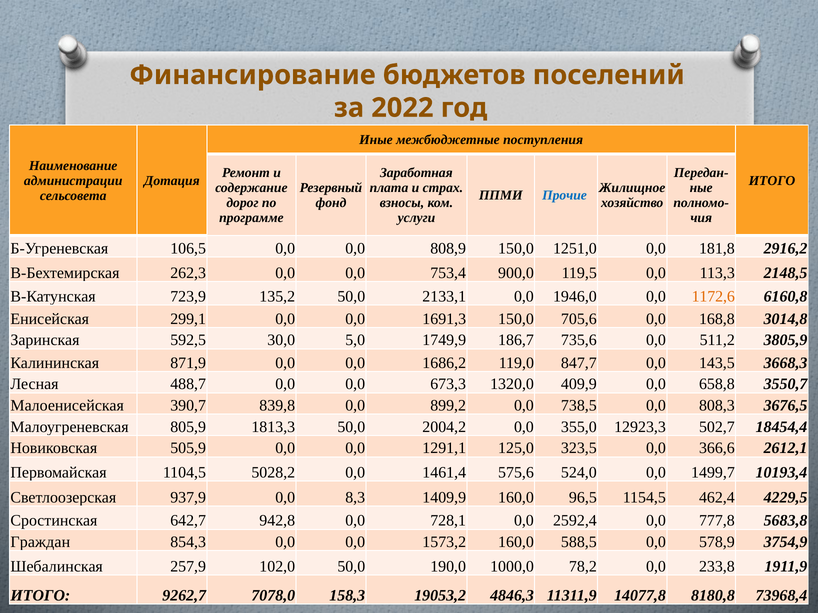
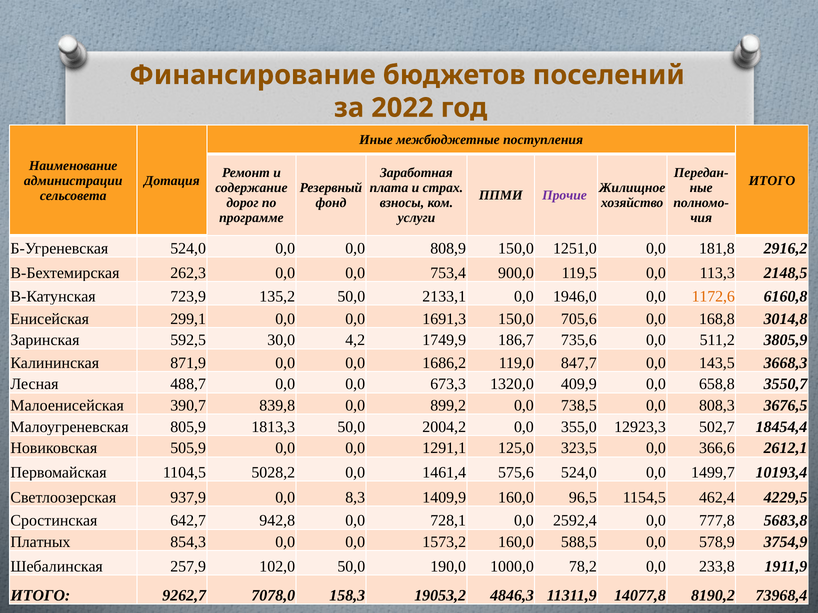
Прочие colour: blue -> purple (565, 195)
Б-Угреневская 106,5: 106,5 -> 524,0 (188, 249)
5,0: 5,0 -> 4,2 (355, 340)
Граждан: Граждан -> Платных (40, 542)
8180,8: 8180,8 -> 8190,2 (713, 596)
